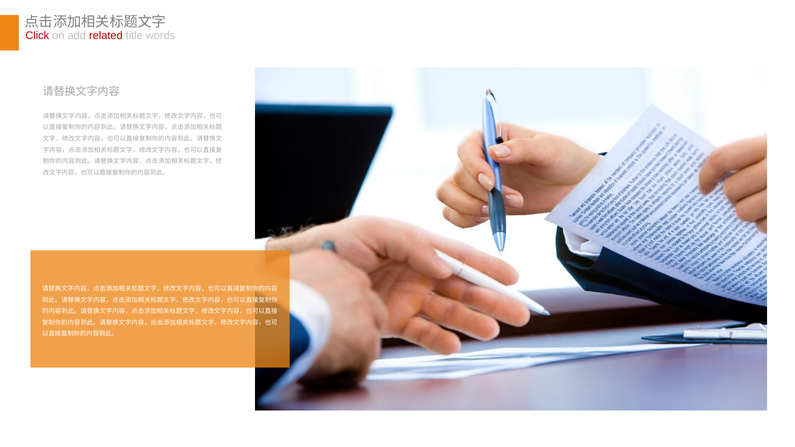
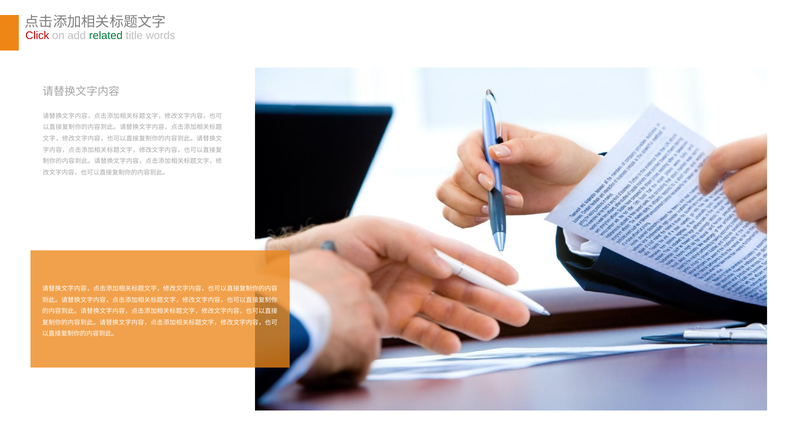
related colour: red -> green (106, 36)
